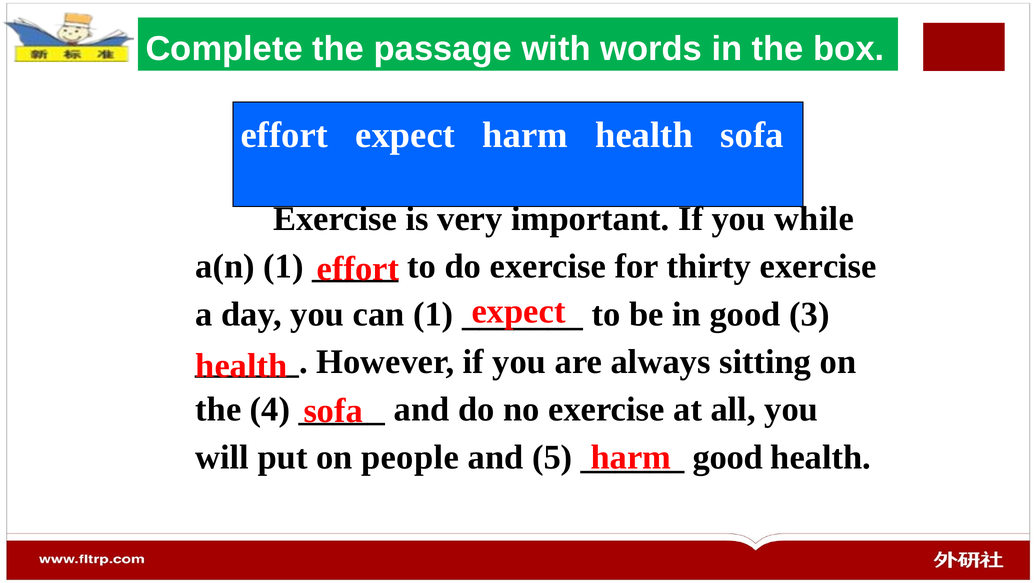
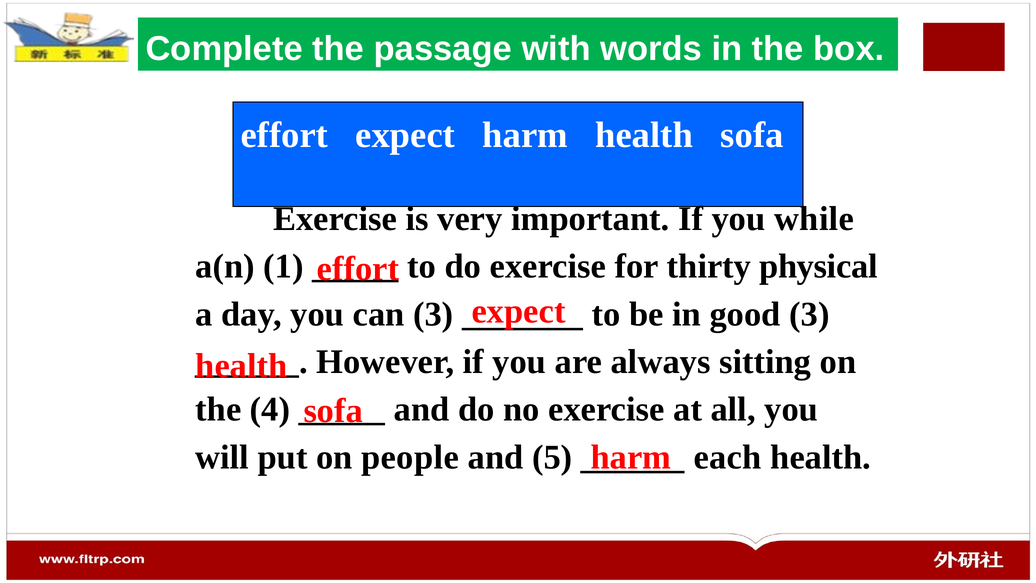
thirty exercise: exercise -> physical (818, 266)
can 1: 1 -> 3 (433, 314)
good: good -> each (728, 457)
